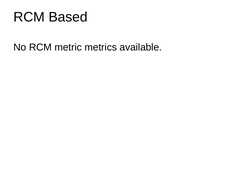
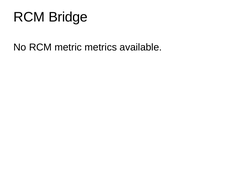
Based: Based -> Bridge (68, 17)
